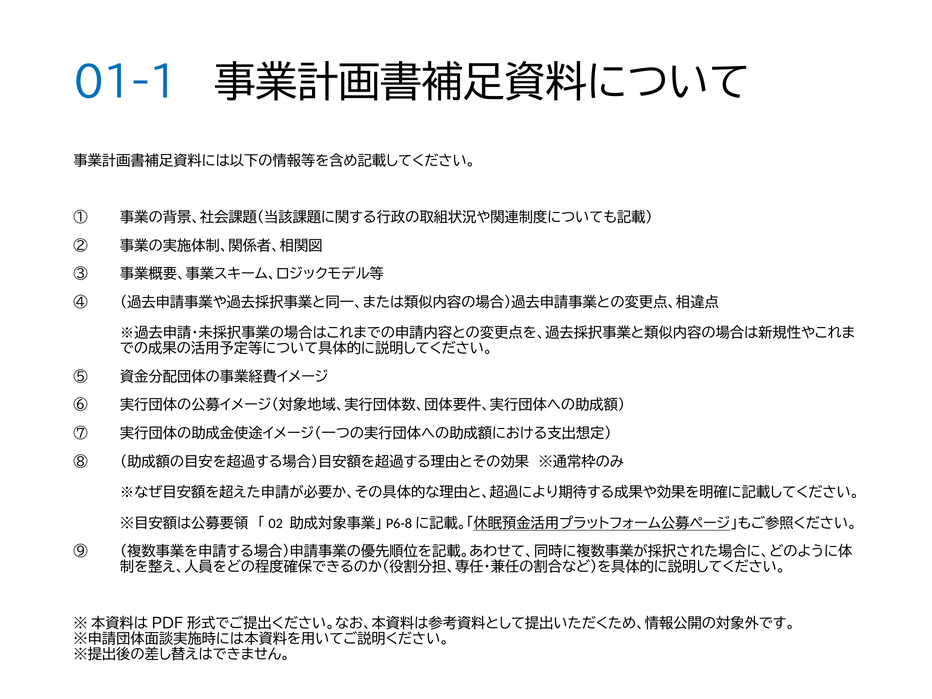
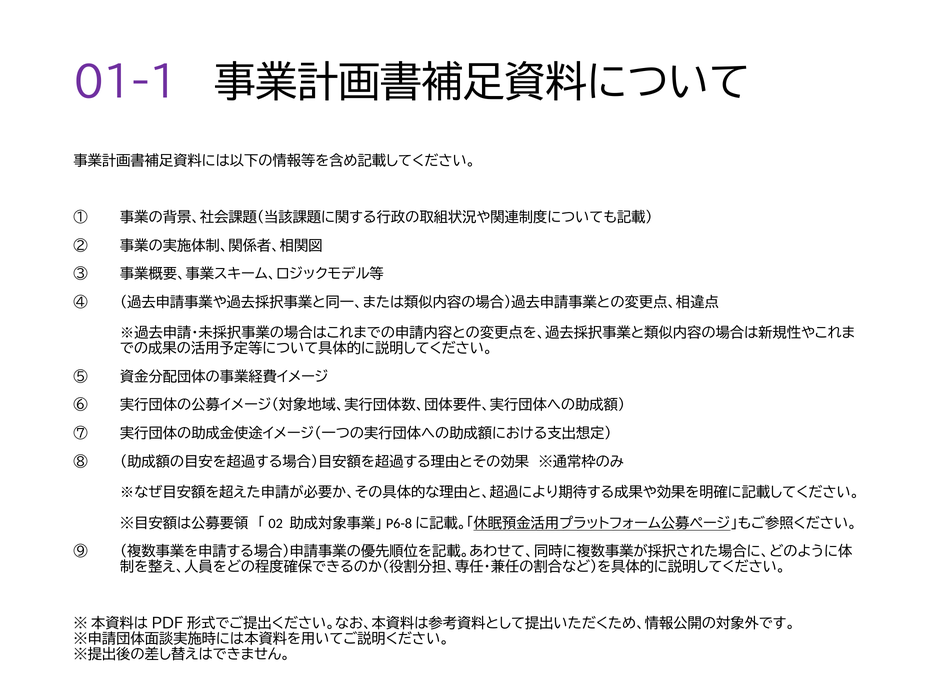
01-1 colour: blue -> purple (125, 83)
